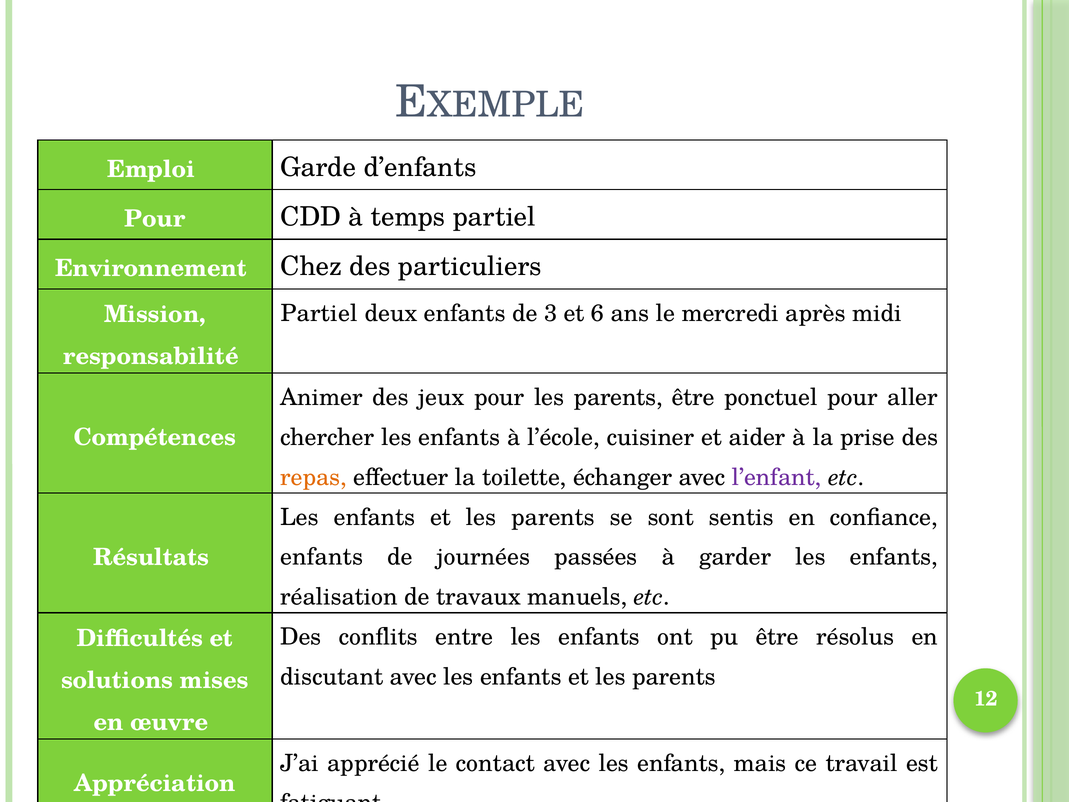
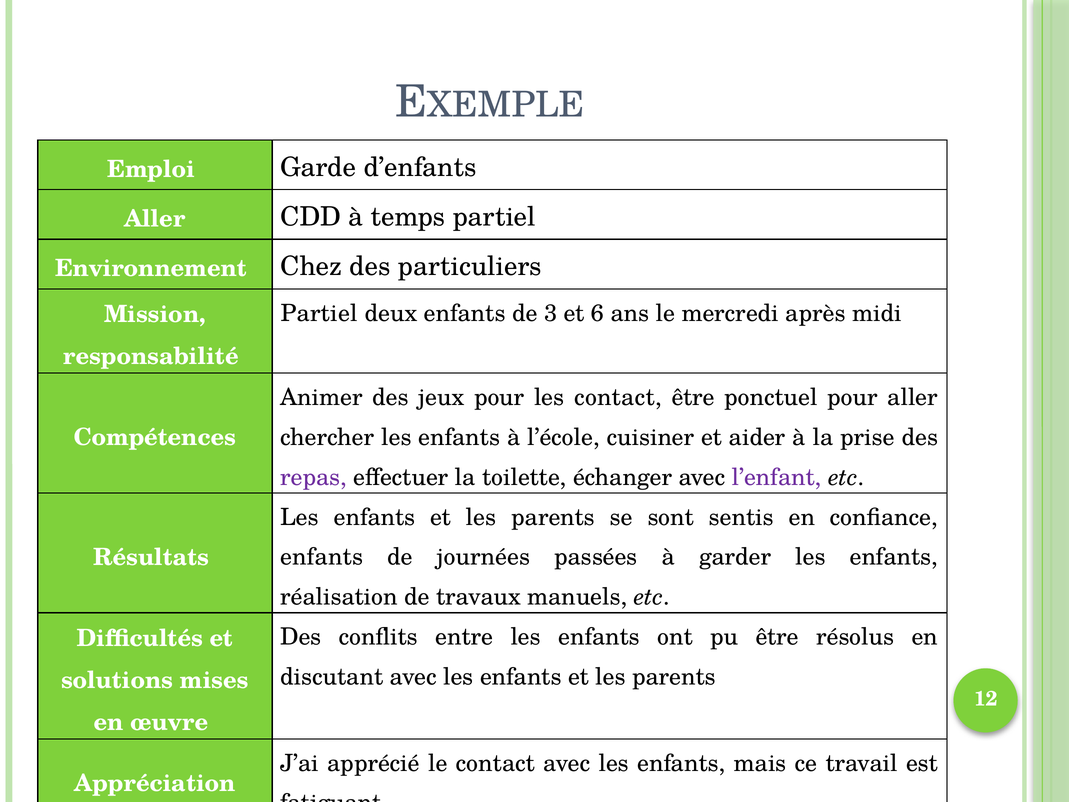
Pour: Pour -> Aller (155, 219)
pour les parents: parents -> contact (618, 397)
repas colour: orange -> purple (314, 477)
